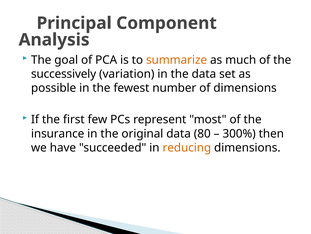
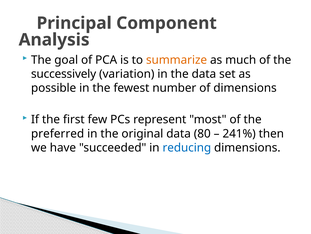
insurance: insurance -> preferred (58, 133)
300%: 300% -> 241% (239, 133)
reducing colour: orange -> blue (187, 147)
